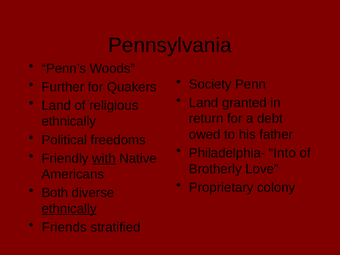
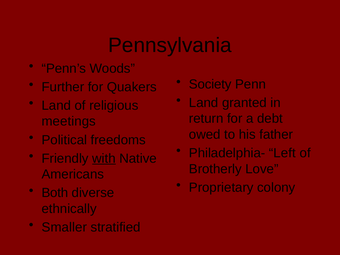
ethnically: ethnically -> meetings (69, 121)
Into: Into -> Left (282, 153)
ethnically underline: present -> none (69, 209)
Friends: Friends -> Smaller (64, 227)
